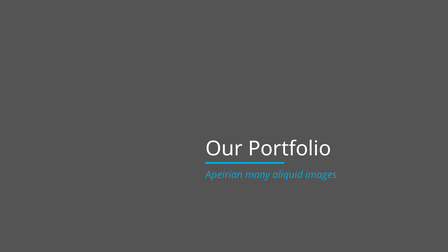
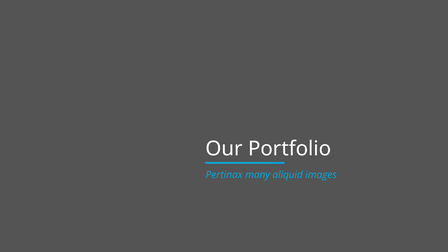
Apeirian: Apeirian -> Pertinax (224, 175)
